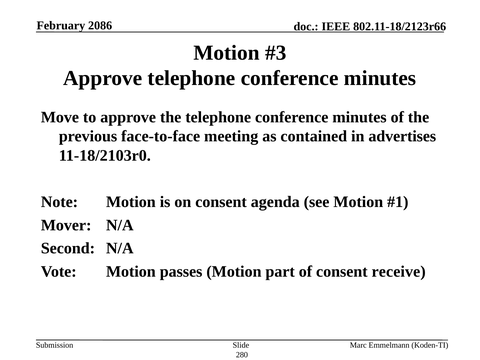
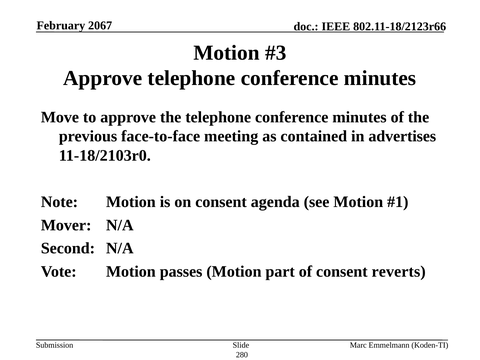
2086: 2086 -> 2067 (100, 25)
receive: receive -> reverts (399, 272)
